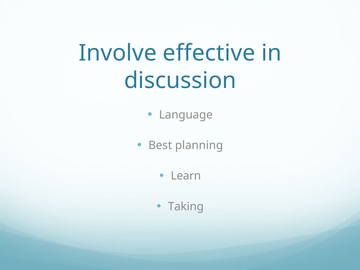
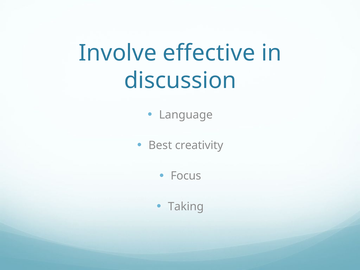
planning: planning -> creativity (199, 145)
Learn: Learn -> Focus (186, 176)
